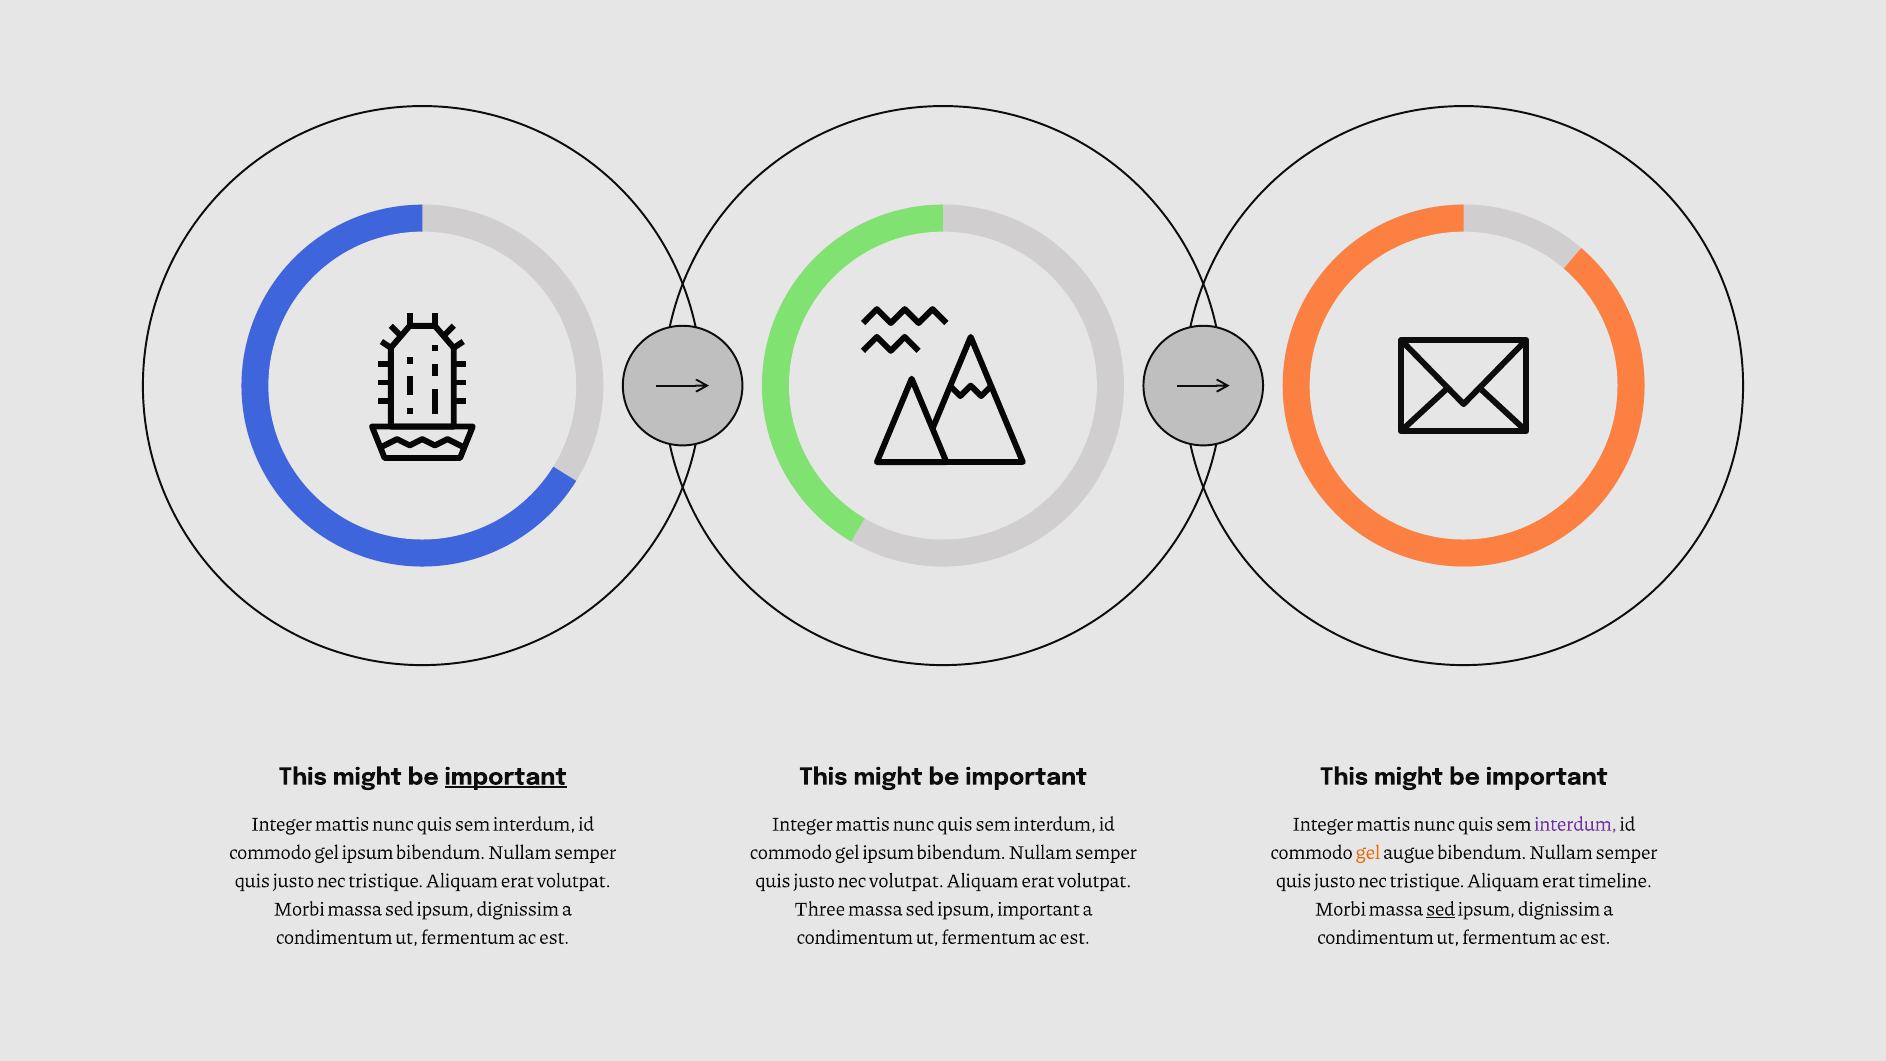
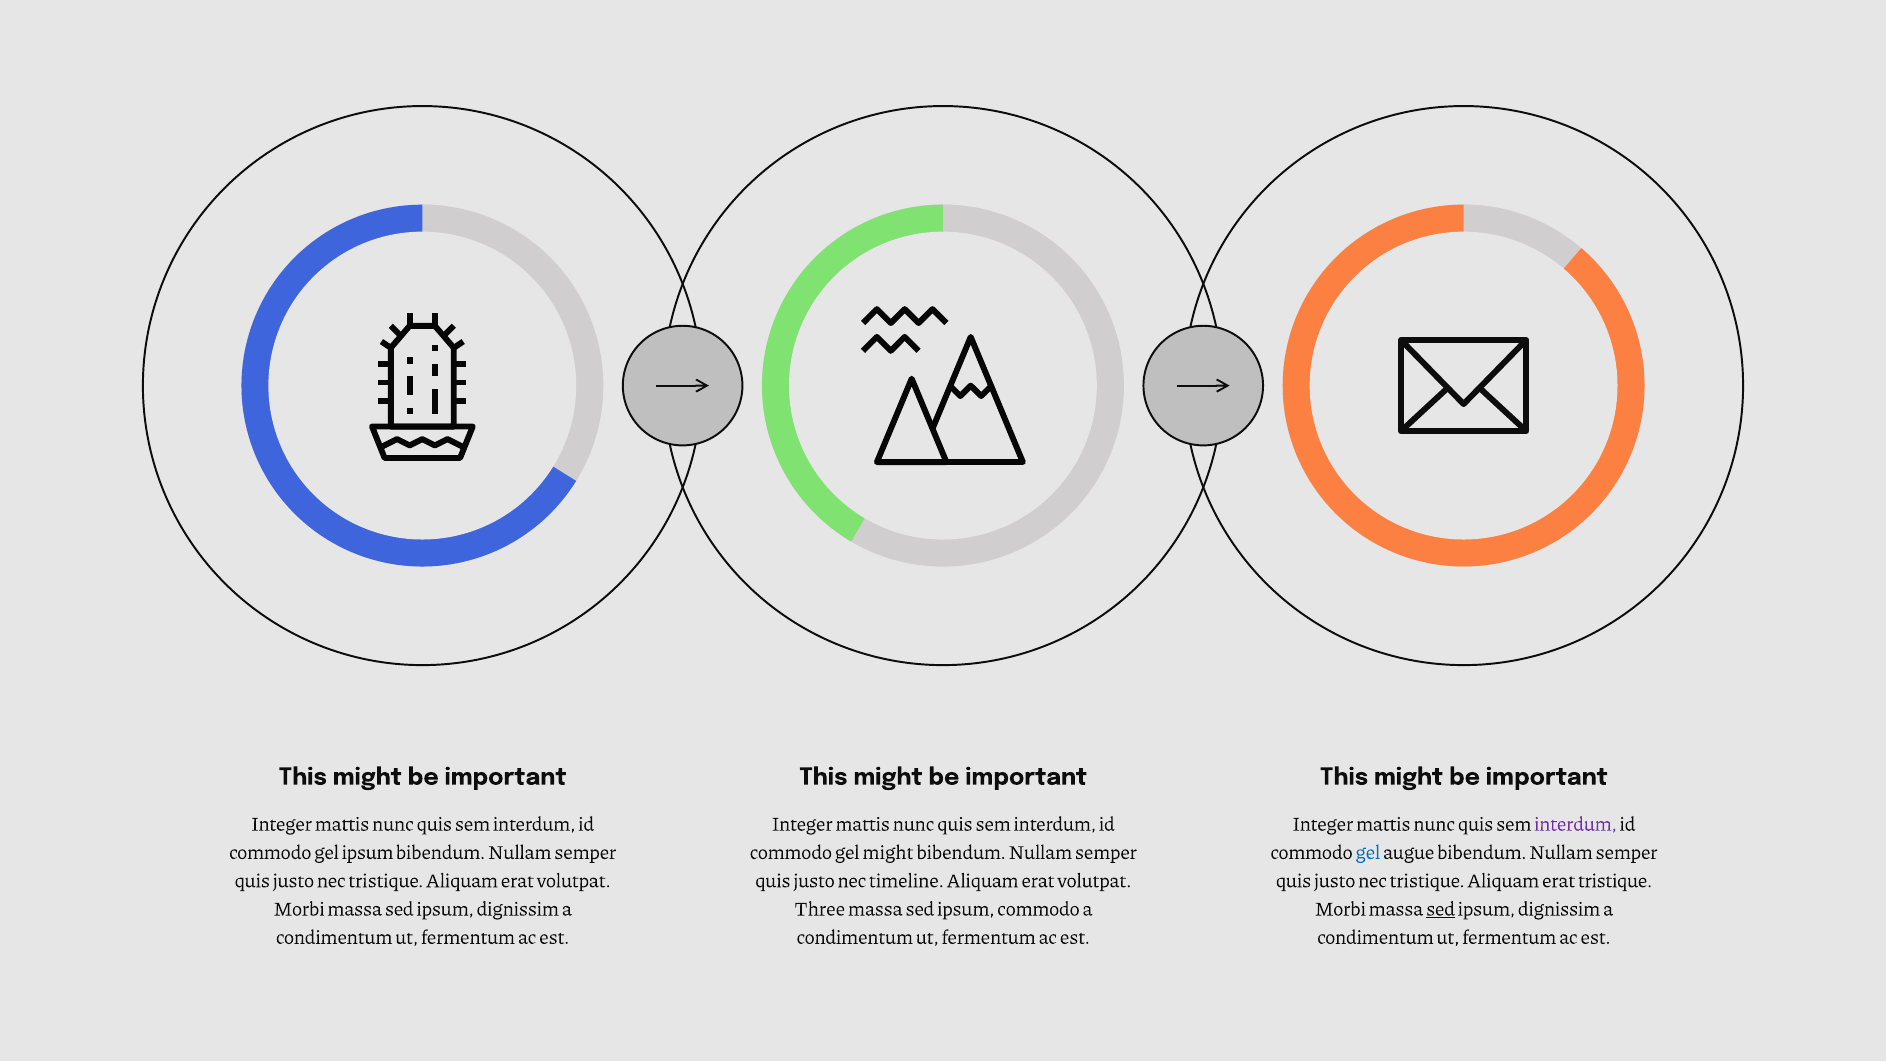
important underline: present -> none (506, 777)
ipsum: ipsum -> might (888, 852)
gel colour: orange -> blue (1368, 852)
nec volutpat: volutpat -> timeline (906, 881)
erat timeline: timeline -> tristique (1615, 881)
ipsum important: important -> commodo (1038, 909)
